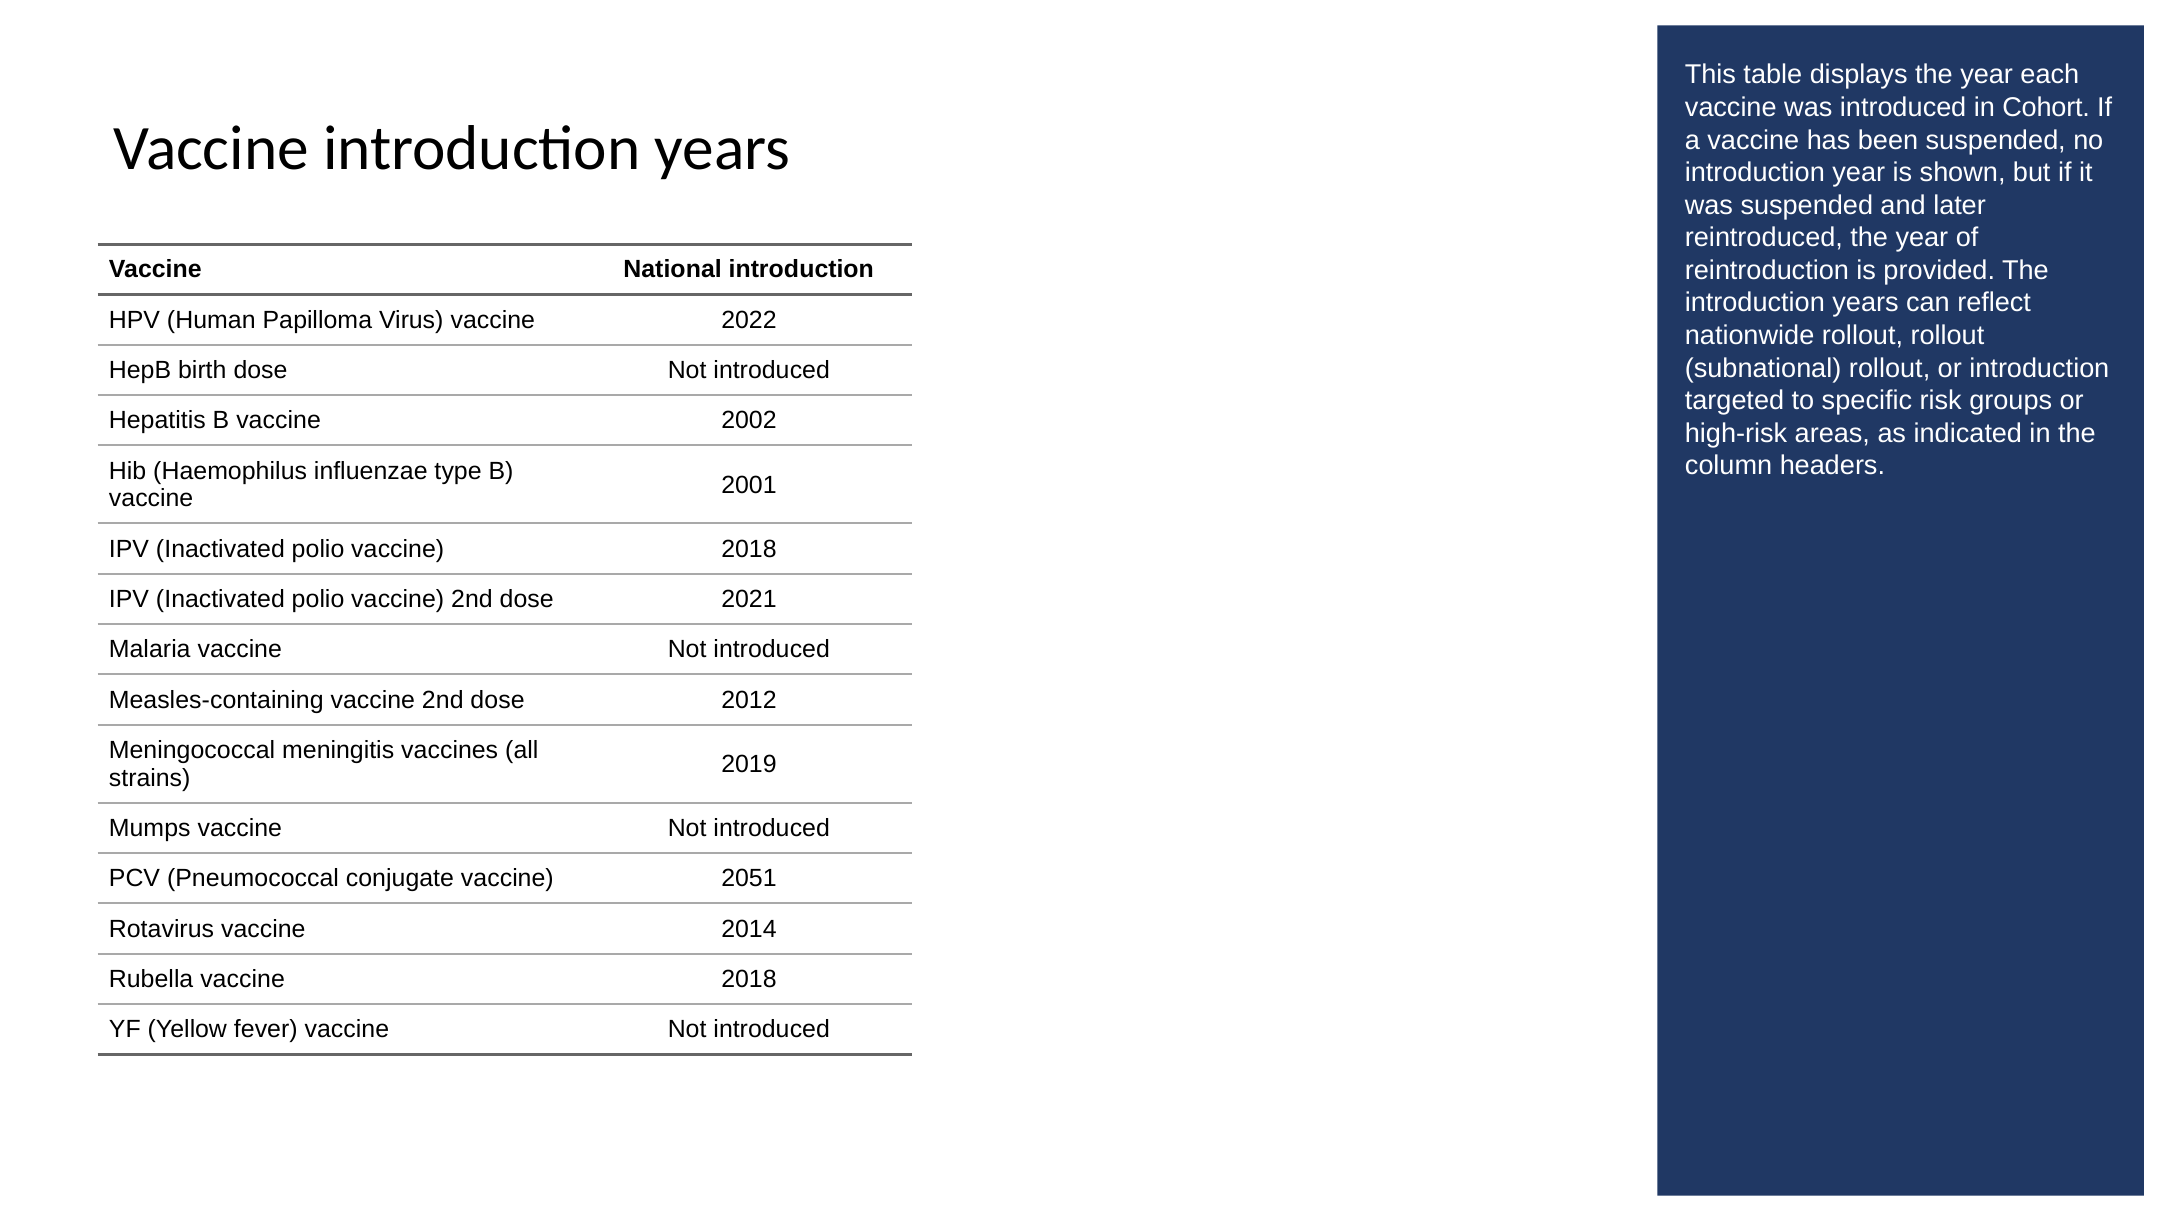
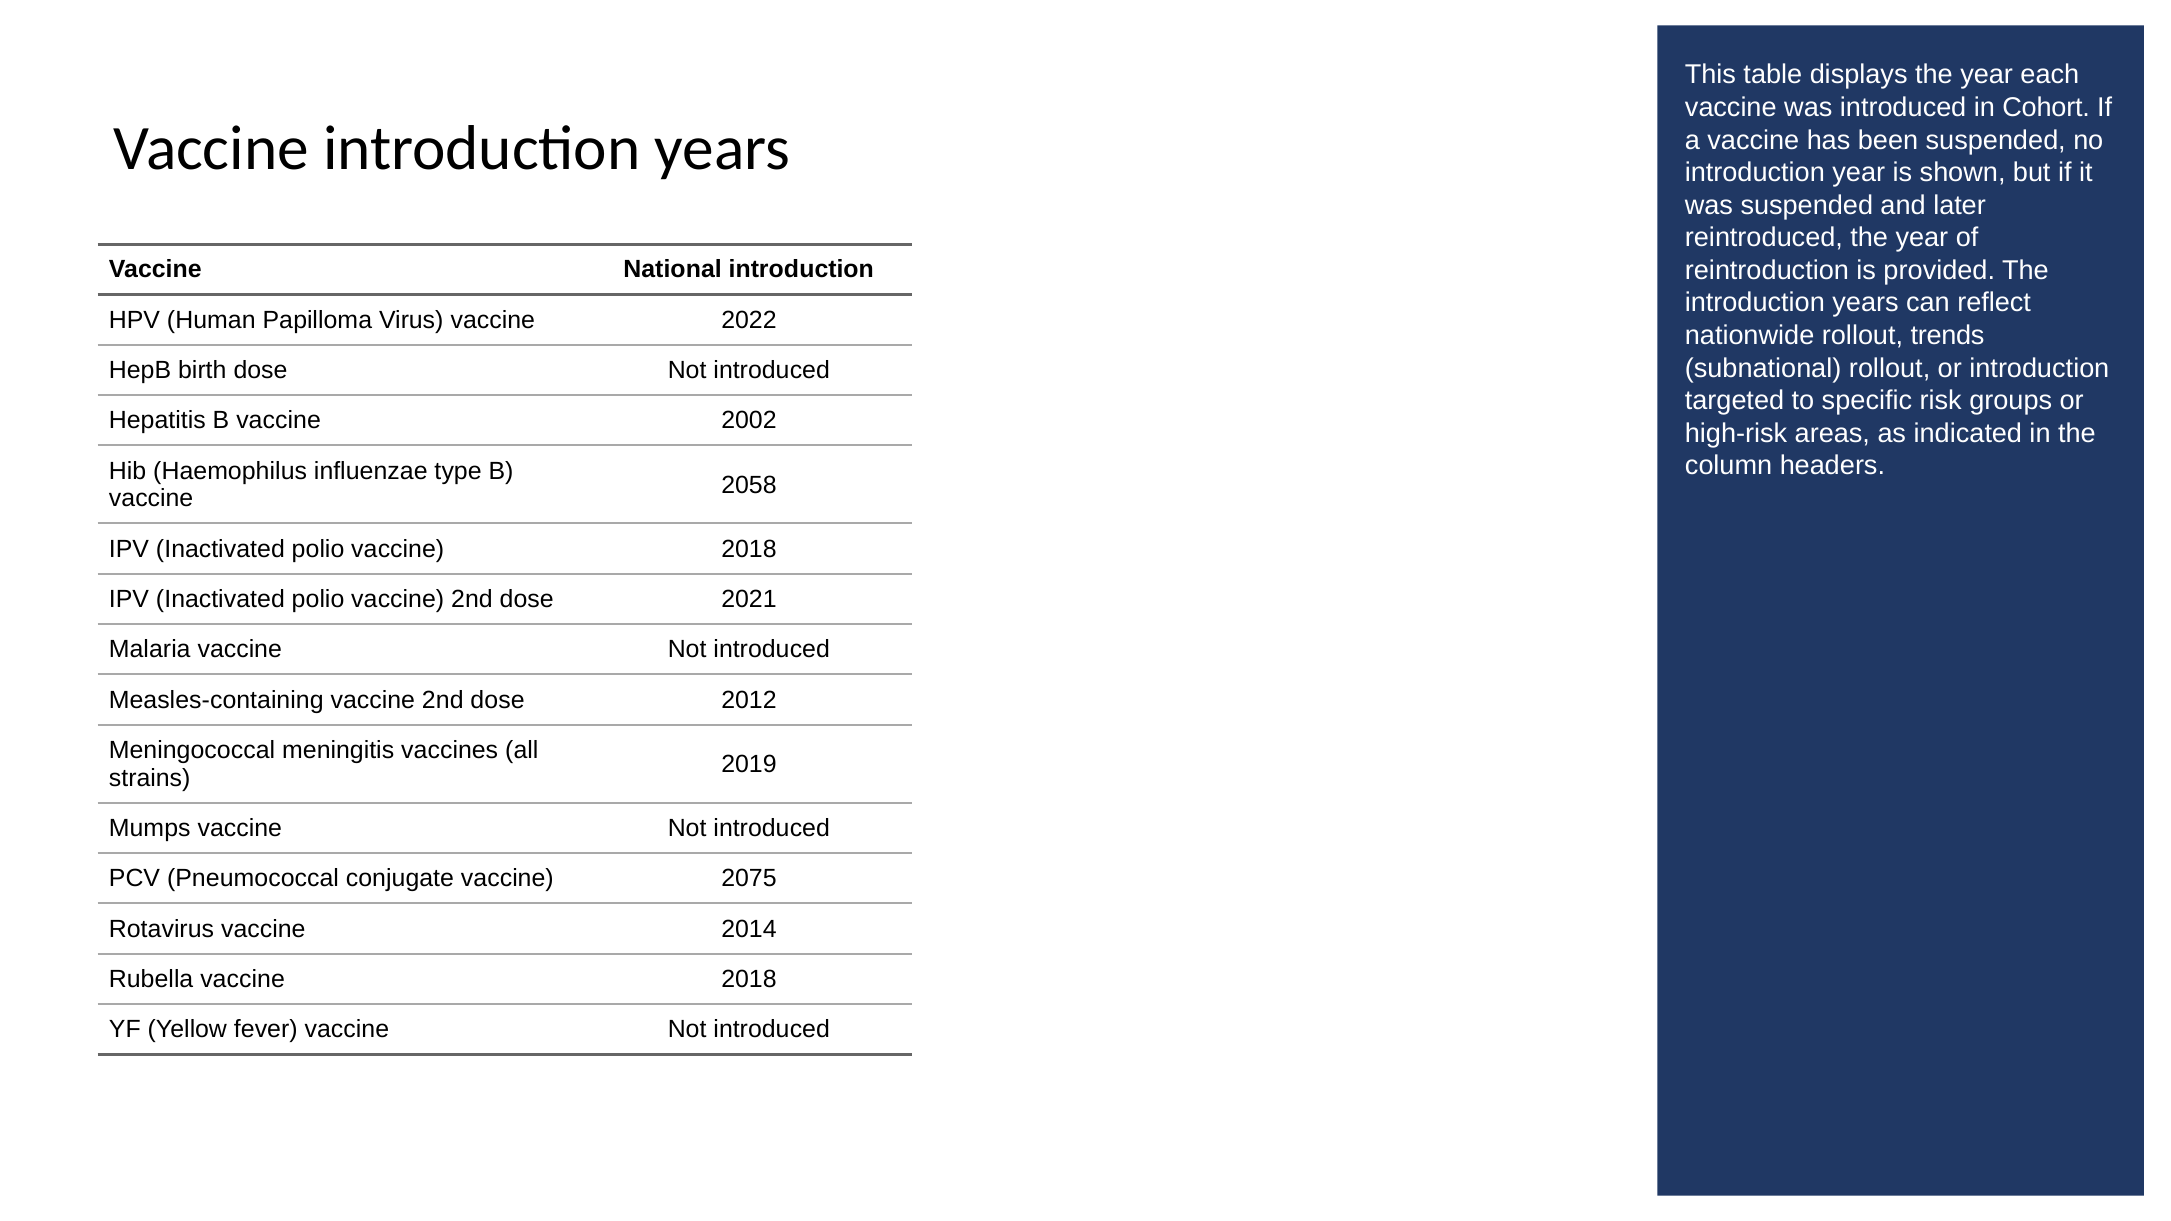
rollout rollout: rollout -> trends (1948, 336)
2001: 2001 -> 2058 (749, 485)
2051: 2051 -> 2075 (749, 879)
